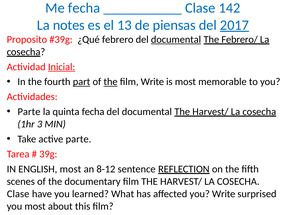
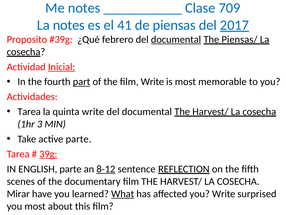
Me fecha: fecha -> notes (84, 8)
142: 142 -> 709 (230, 8)
13: 13 -> 41 (124, 25)
Febrero/: Febrero/ -> Piensas/ (240, 39)
the underline: present -> none (111, 82)
Parte: Parte -> Tarea (29, 111)
quinta fecha: fecha -> write (93, 111)
39g underline: none -> present (48, 154)
ENGLISH most: most -> parte (71, 169)
8-12 underline: none -> present (106, 169)
Clase: Clase -> Mirar (18, 193)
What underline: none -> present (123, 193)
